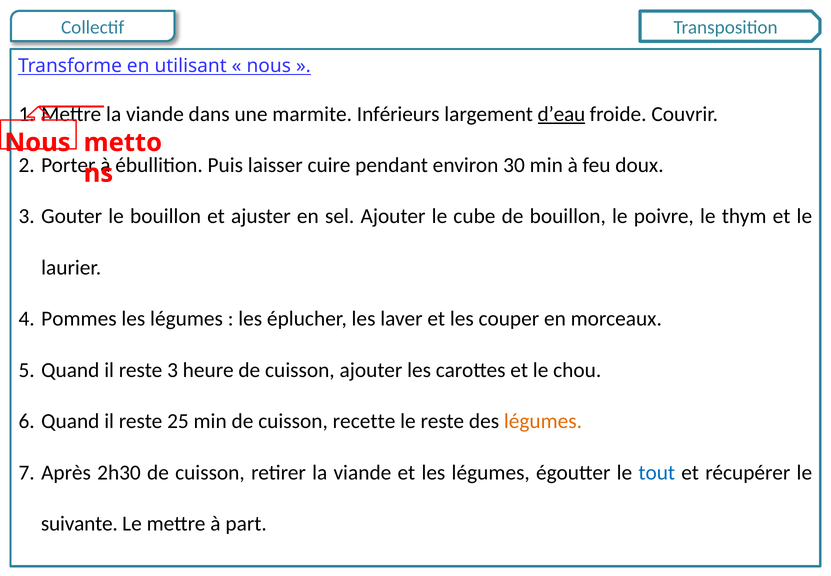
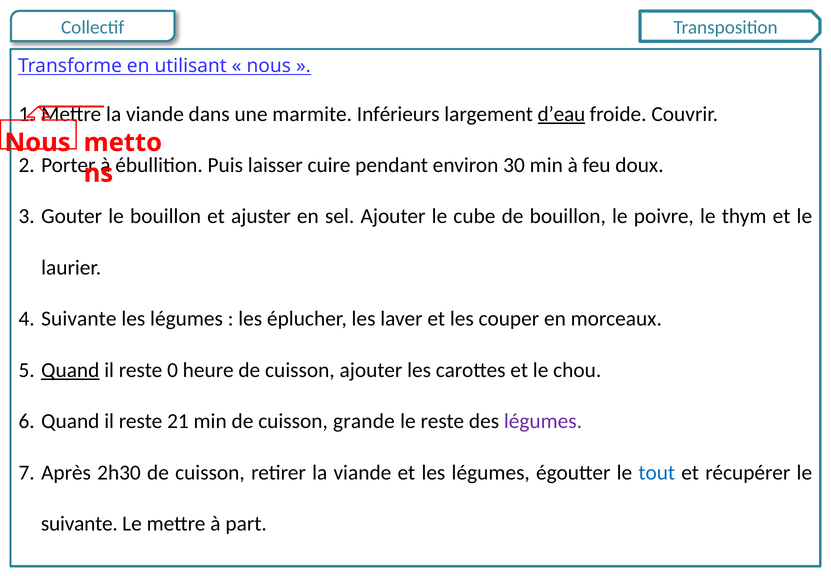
Pommes: Pommes -> Suivante (79, 319)
Quand underline: none -> present (70, 370)
reste 3: 3 -> 0 (173, 370)
25: 25 -> 21 (178, 421)
recette: recette -> grande (364, 421)
légumes colour: orange -> purple (543, 421)
